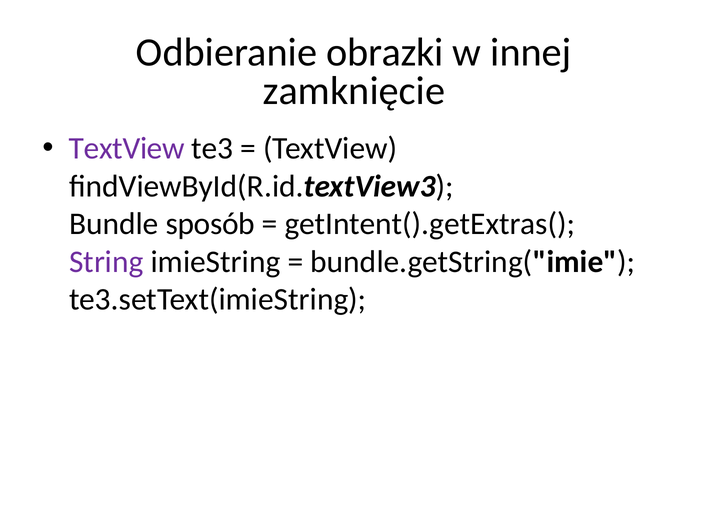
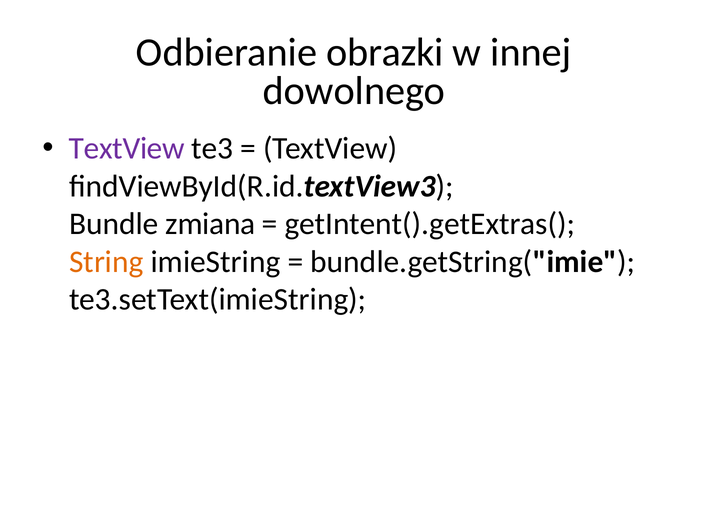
zamknięcie: zamknięcie -> dowolnego (354, 91)
sposób: sposób -> zmiana (210, 224)
String colour: purple -> orange (106, 262)
